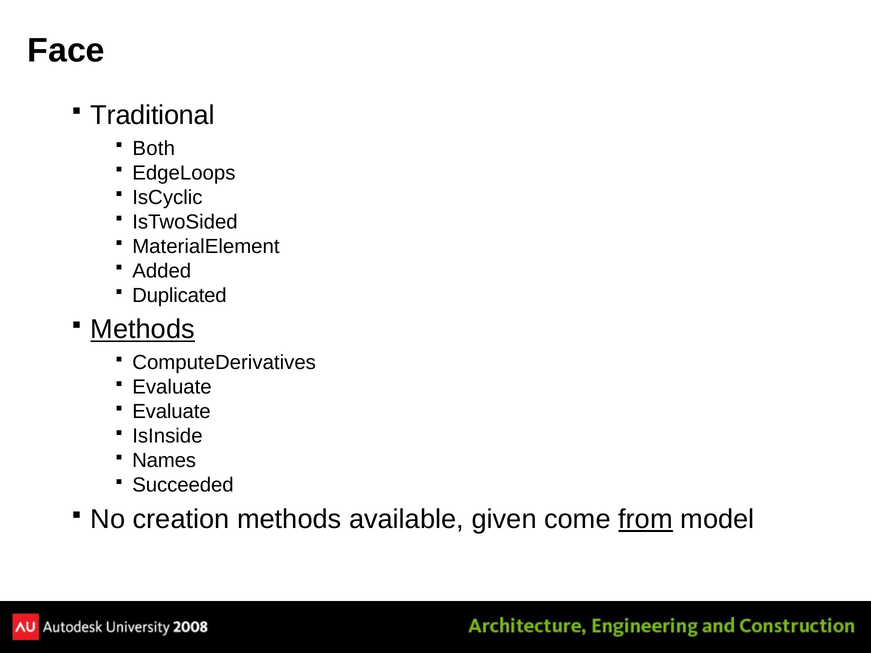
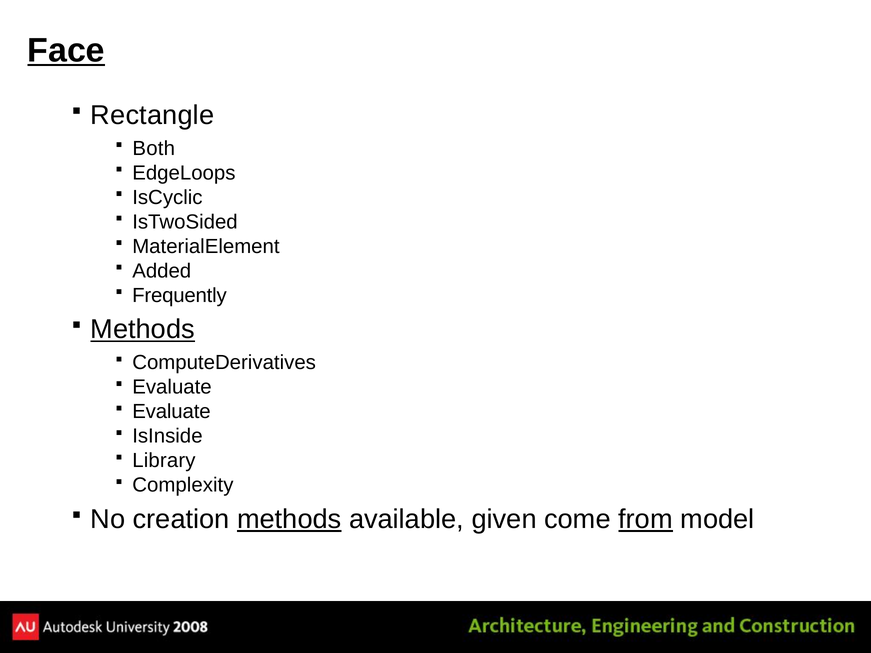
Face underline: none -> present (66, 50)
Traditional: Traditional -> Rectangle (152, 115)
Duplicated: Duplicated -> Frequently (179, 295)
Names: Names -> Library (164, 461)
Succeeded: Succeeded -> Complexity (183, 485)
methods underline: none -> present (289, 519)
